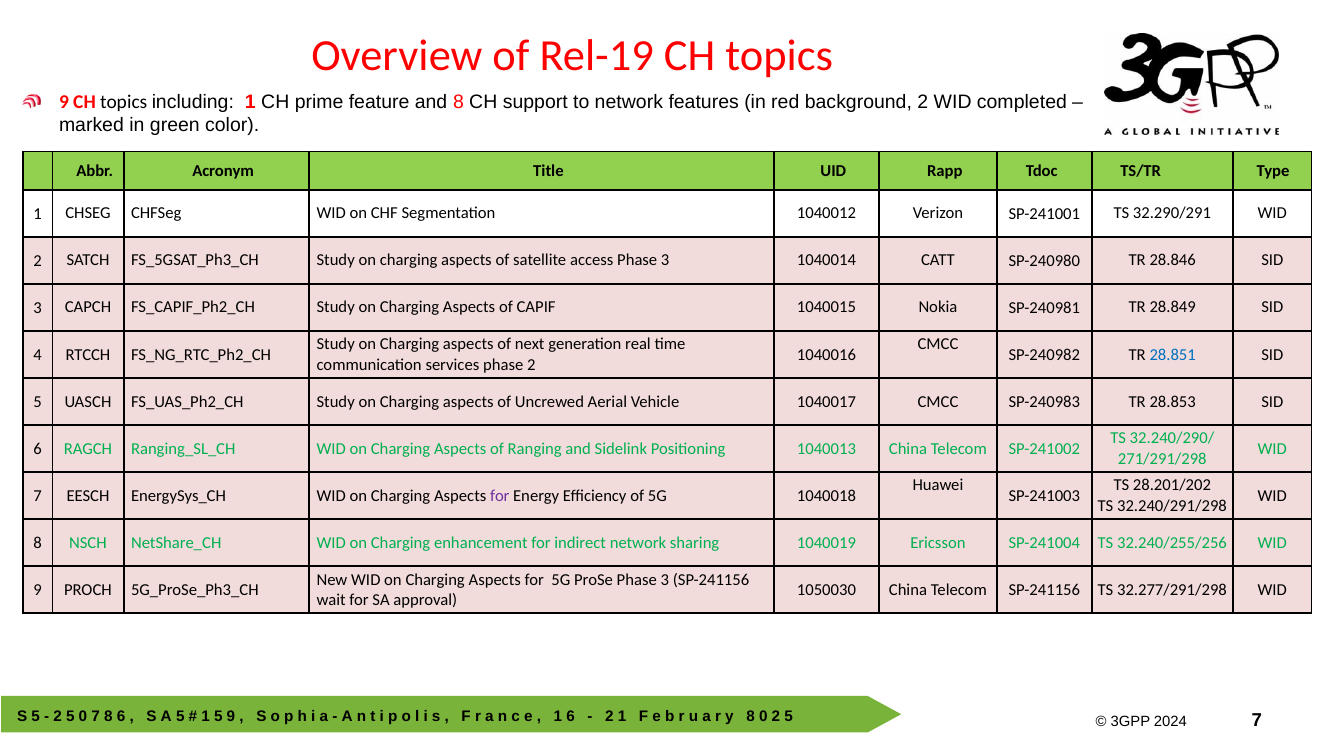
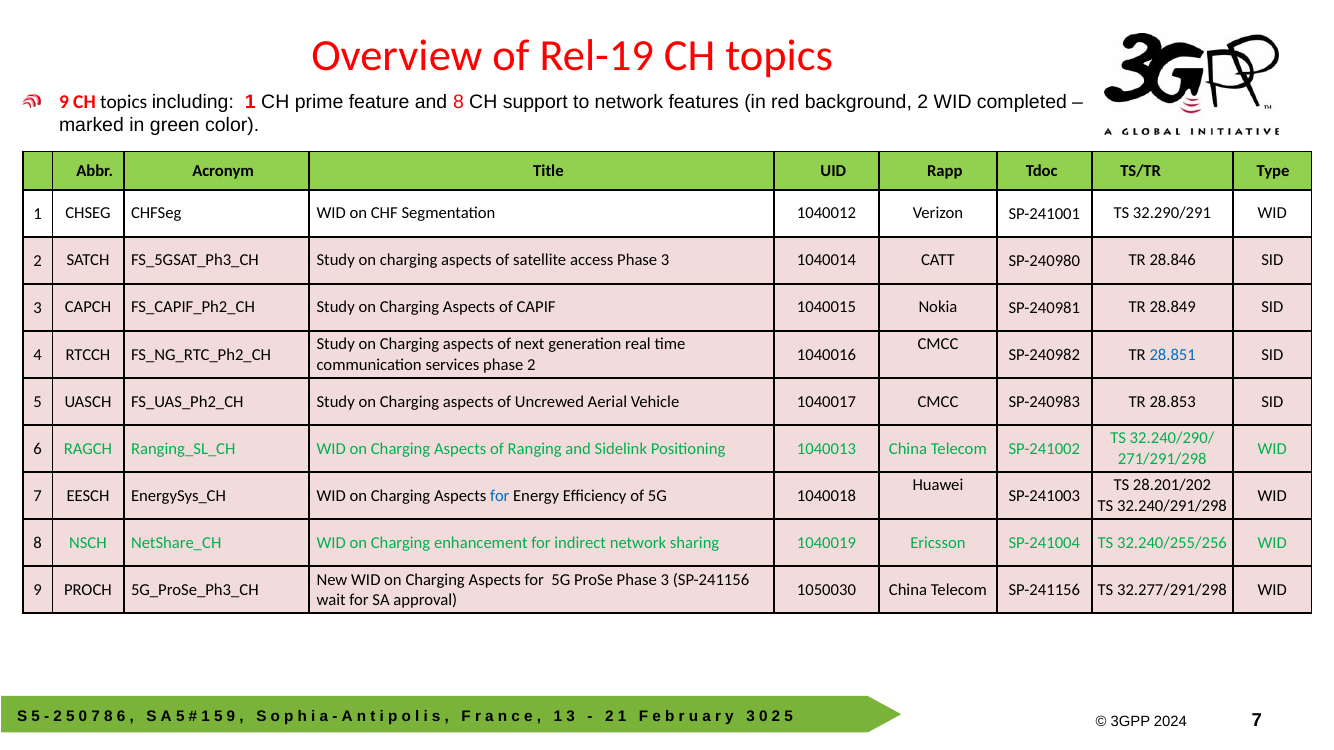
for colour: purple -> blue (500, 496)
1 6: 6 -> 3 (571, 716)
8: 8 -> 3 (751, 716)
